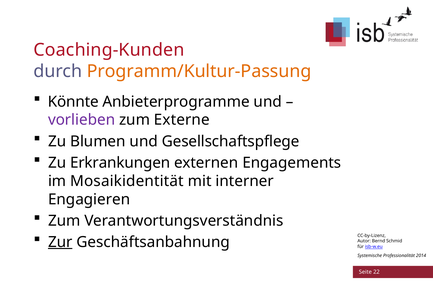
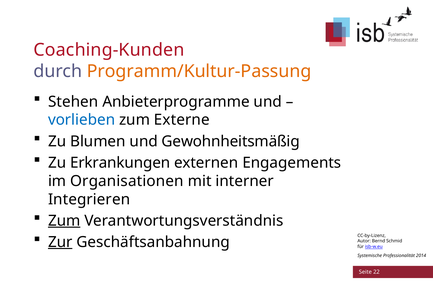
Könnte: Könnte -> Stehen (73, 102)
vorlieben colour: purple -> blue (82, 120)
Gesellschaftspflege: Gesellschaftspflege -> Gewohnheitsmäßig (231, 141)
Mosaikidentität: Mosaikidentität -> Organisationen (127, 181)
Engagieren: Engagieren -> Integrieren (89, 200)
Zum underline: none -> present (64, 221)
